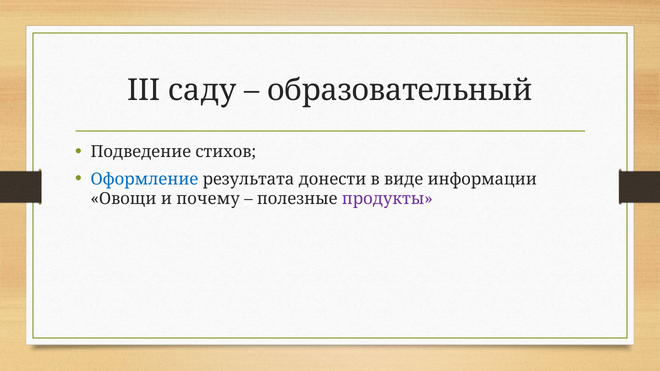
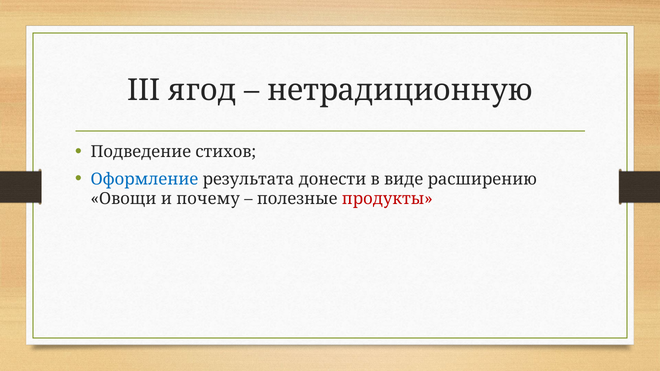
саду: саду -> ягод (202, 91)
образовательный: образовательный -> нетрадиционную (400, 91)
информации: информации -> расширению (482, 179)
продукты colour: purple -> red (387, 199)
